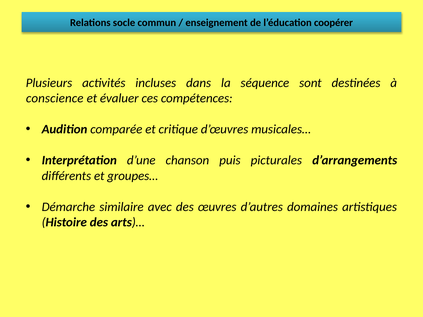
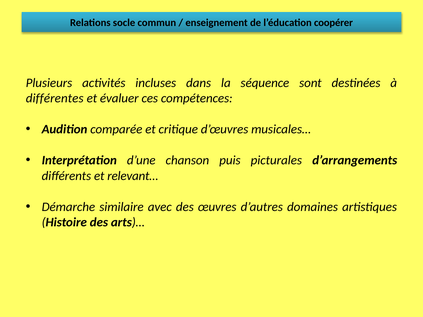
conscience: conscience -> différentes (55, 98)
groupes…: groupes… -> relevant… (133, 176)
